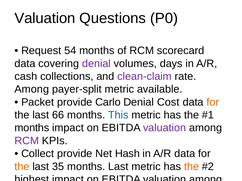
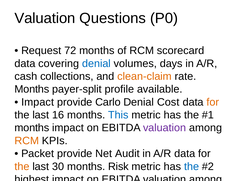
54: 54 -> 72 (70, 51)
denial colour: purple -> blue (96, 64)
clean-claim colour: purple -> orange (145, 77)
Among: Among -> Months (32, 89)
payer-split metric: metric -> profile (119, 89)
Packet: Packet -> Impact (38, 102)
66: 66 -> 16 (58, 115)
RCM colour: purple -> orange (27, 141)
Collect: Collect -> Packet (38, 154)
Hash: Hash -> Audit (127, 154)
35: 35 -> 30 (58, 167)
months Last: Last -> Risk (118, 167)
the colour: orange -> blue (192, 167)
